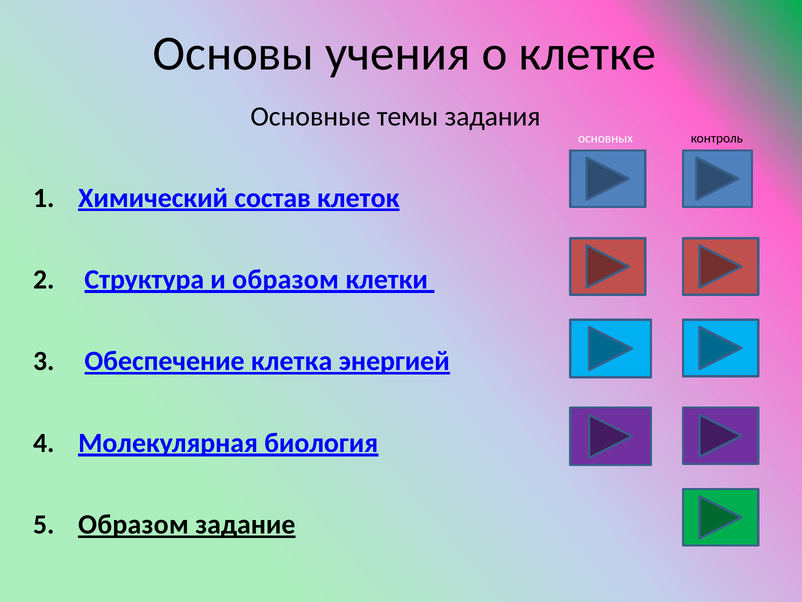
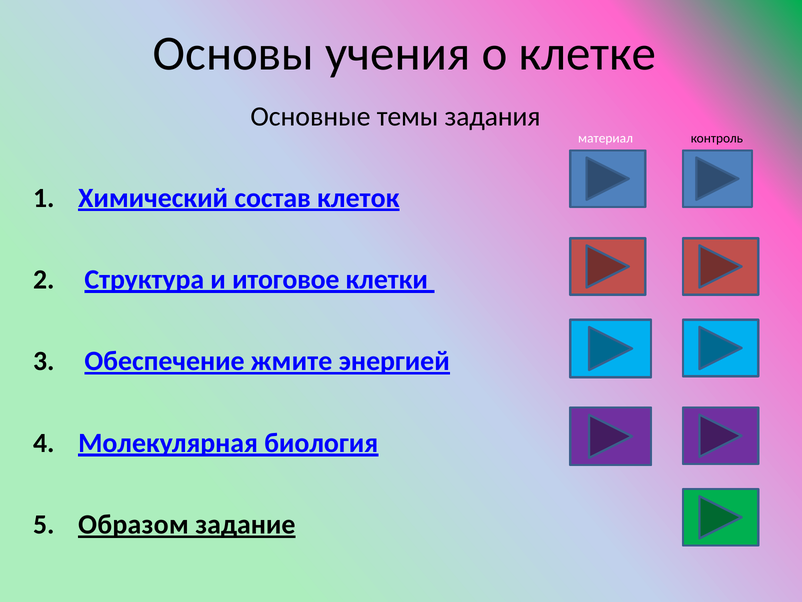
основных: основных -> материал (606, 138)
и образом: образом -> итоговое (286, 279)
клетка: клетка -> жмите (292, 361)
